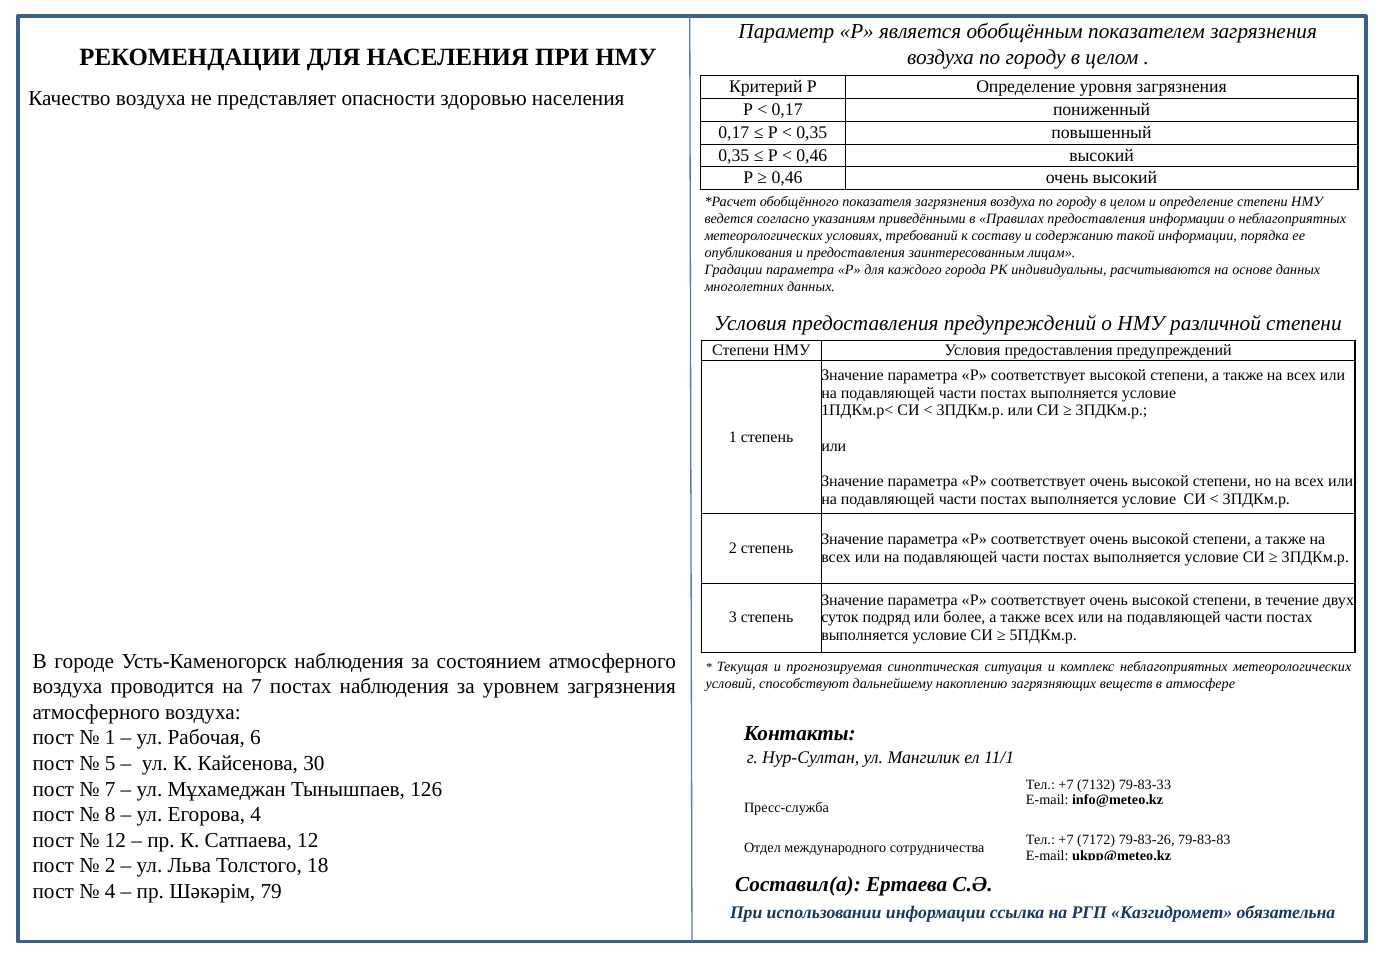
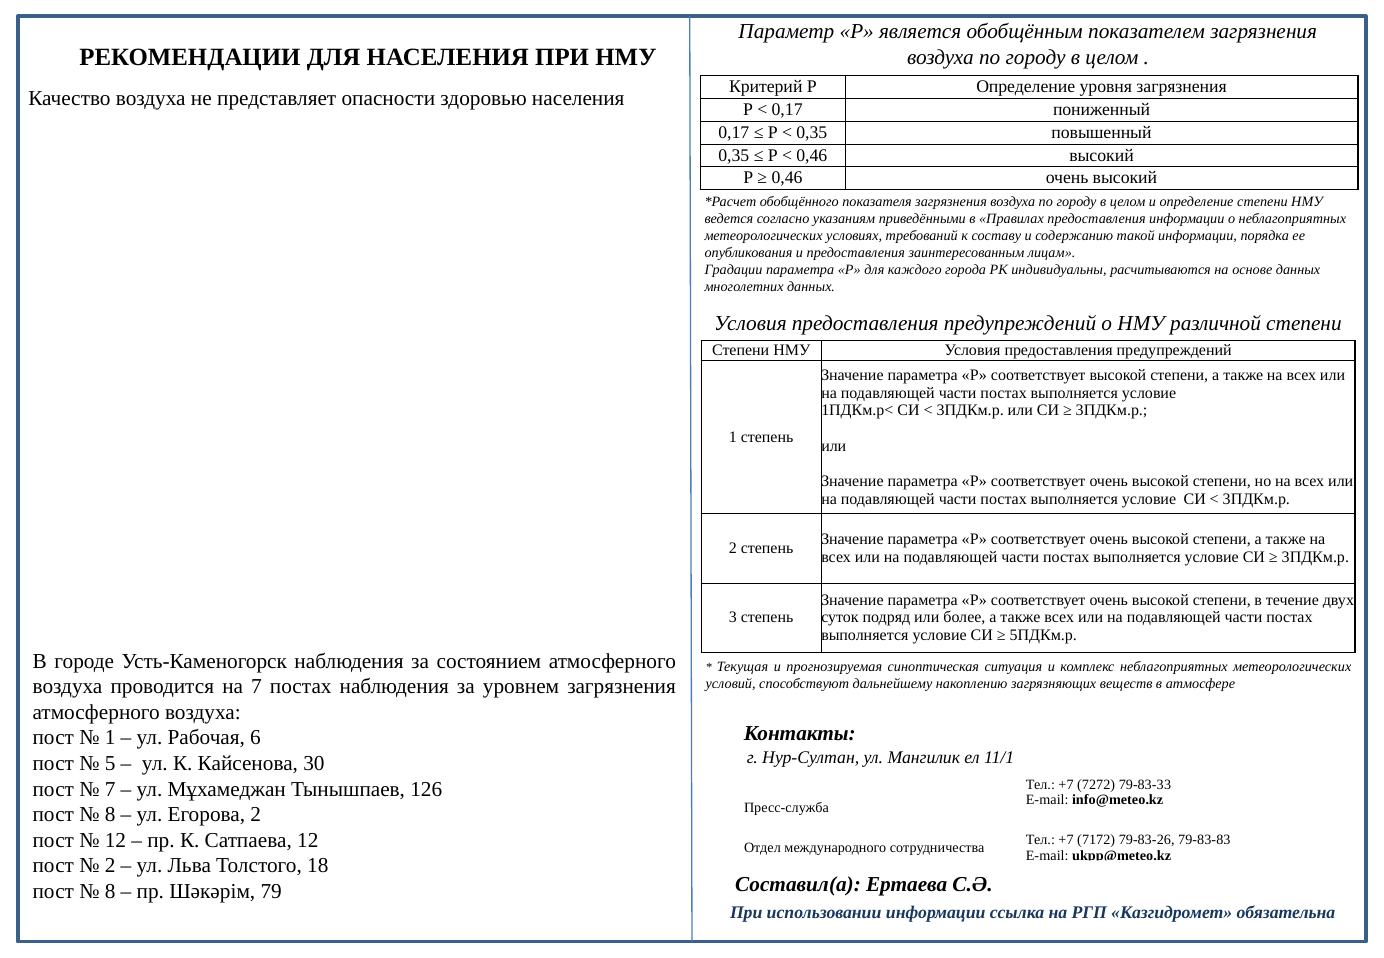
7132: 7132 -> 7272 (1096, 785)
Егорова 4: 4 -> 2 (256, 815)
4: 4 -> 8 (110, 891)
